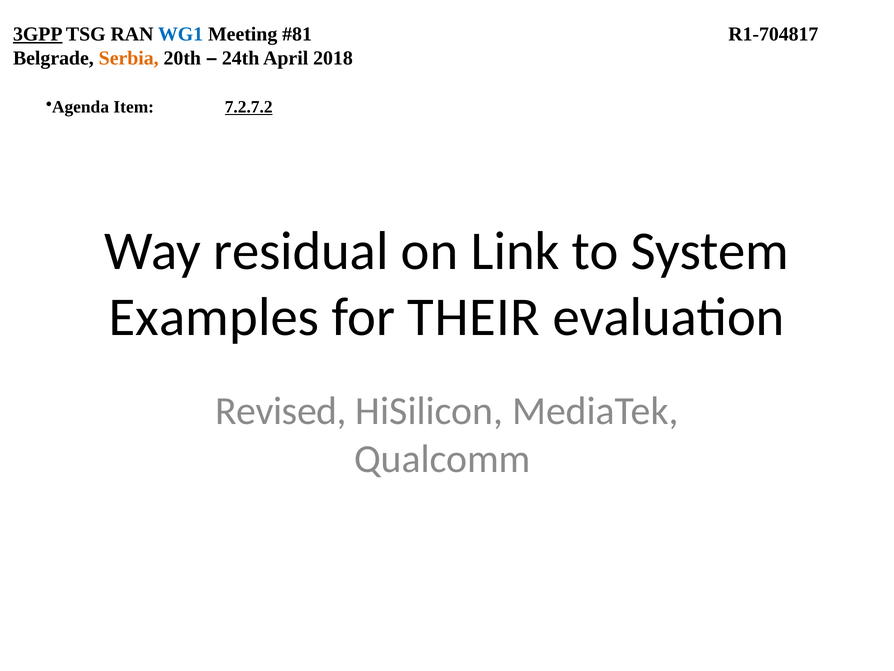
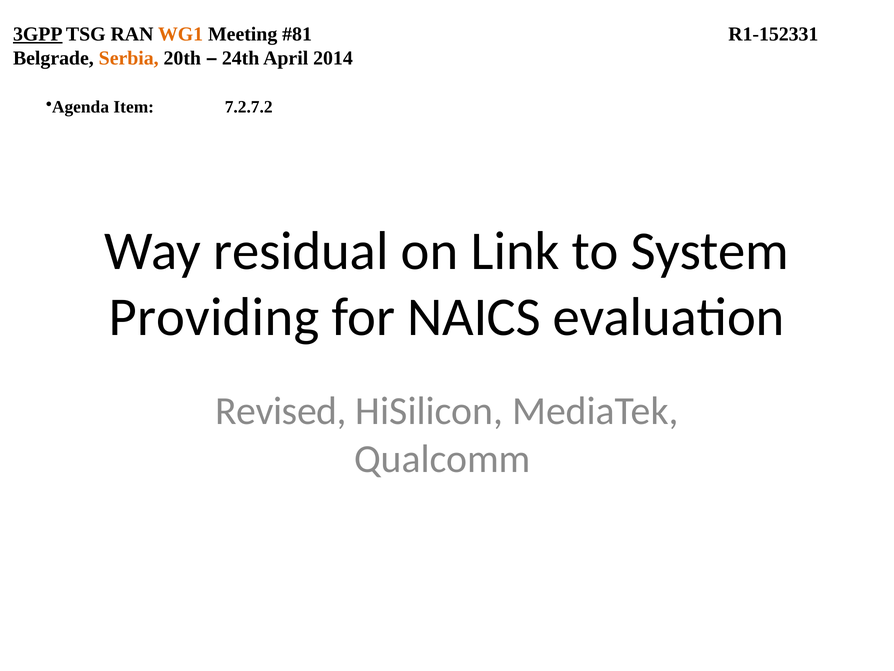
WG1 colour: blue -> orange (181, 34)
R1-704817: R1-704817 -> R1-152331 (773, 34)
2018: 2018 -> 2014 (333, 58)
7.2.7.2 underline: present -> none (249, 107)
Examples: Examples -> Providing (214, 317)
THEIR: THEIR -> NAICS (474, 317)
